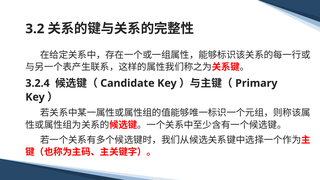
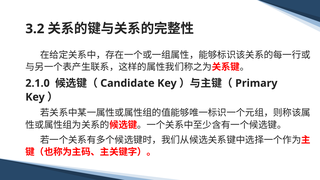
3.2.4: 3.2.4 -> 2.1.0 (38, 83)
